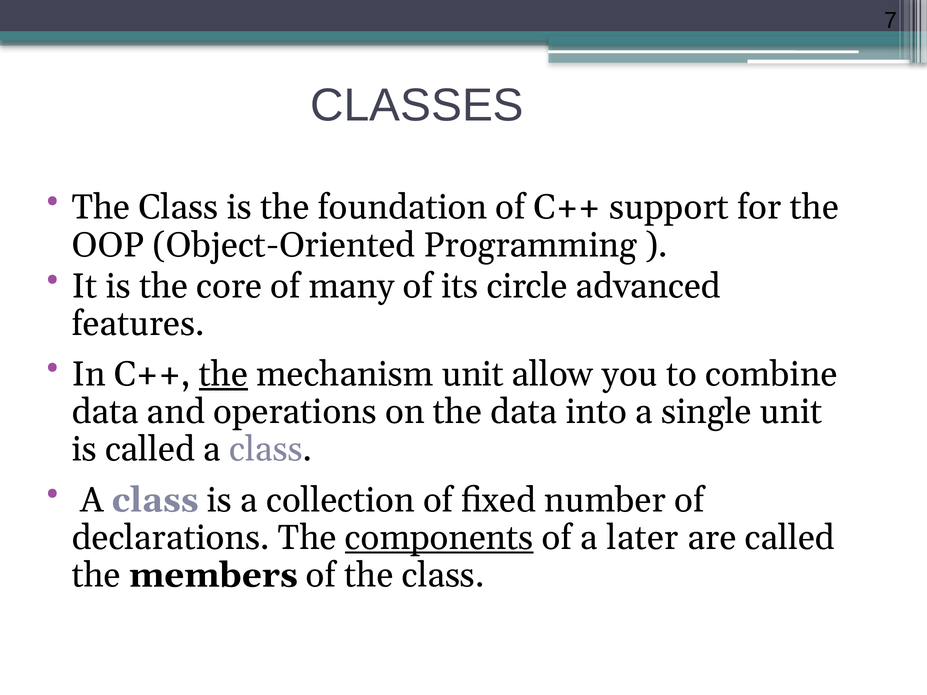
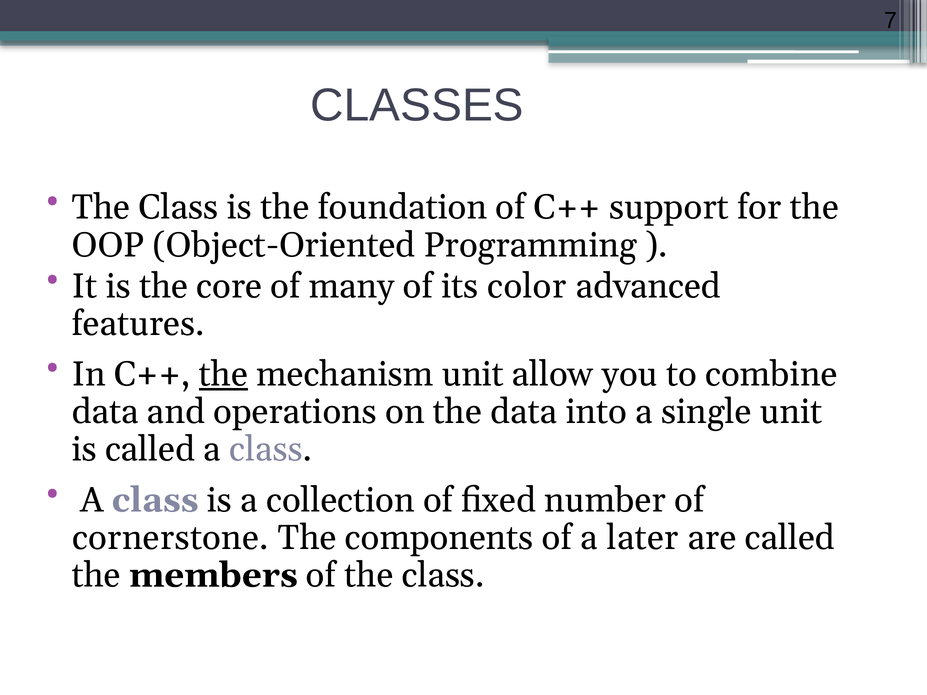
circle: circle -> color (527, 286)
declarations: declarations -> cornerstone (171, 538)
components underline: present -> none (439, 538)
